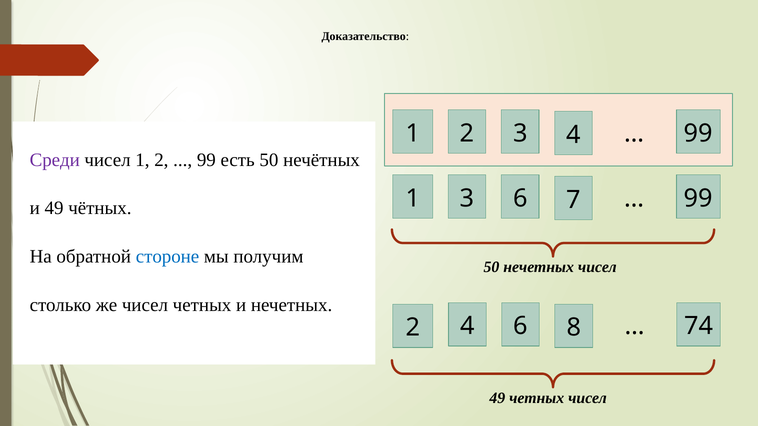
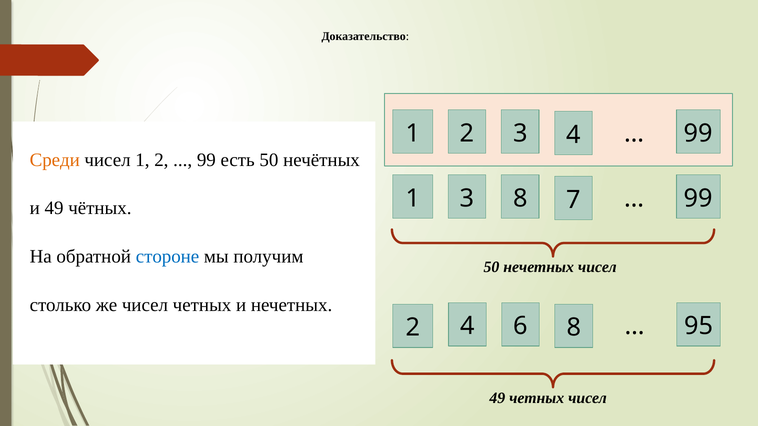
Среди colour: purple -> orange (55, 160)
3 6: 6 -> 8 (520, 198)
74: 74 -> 95 (699, 326)
